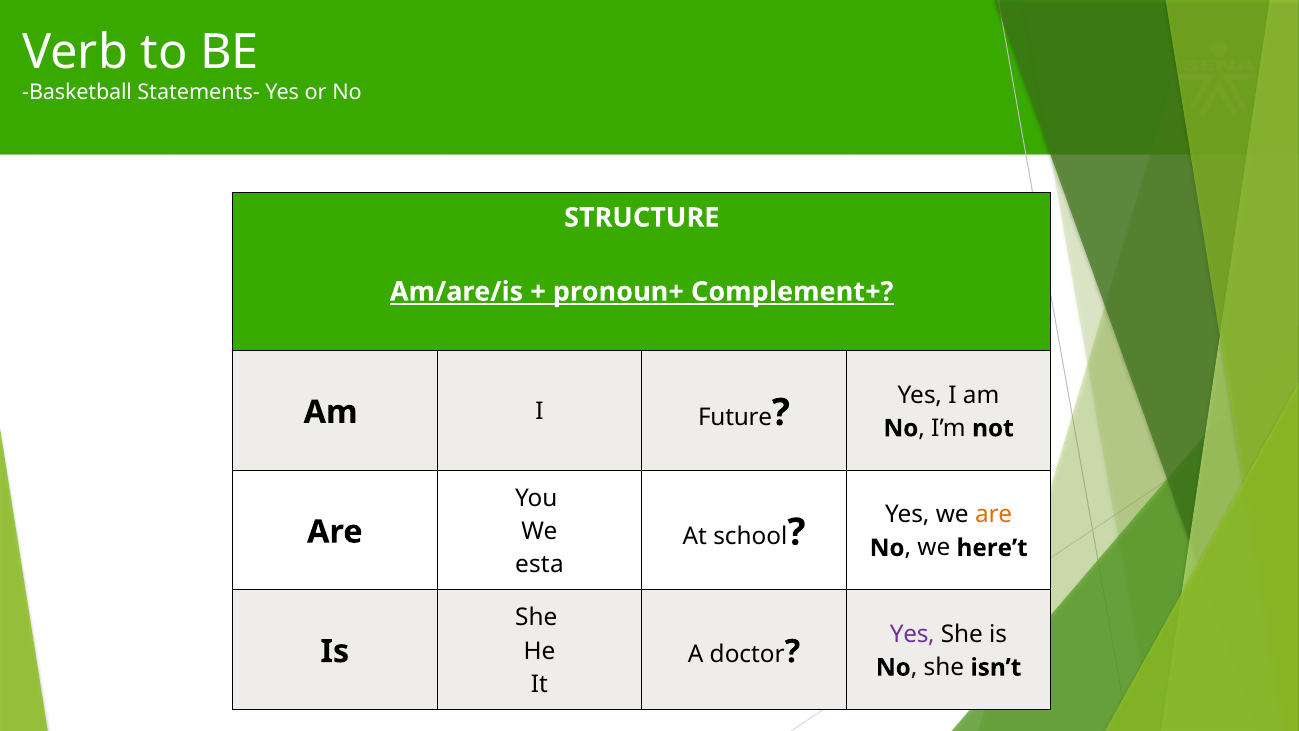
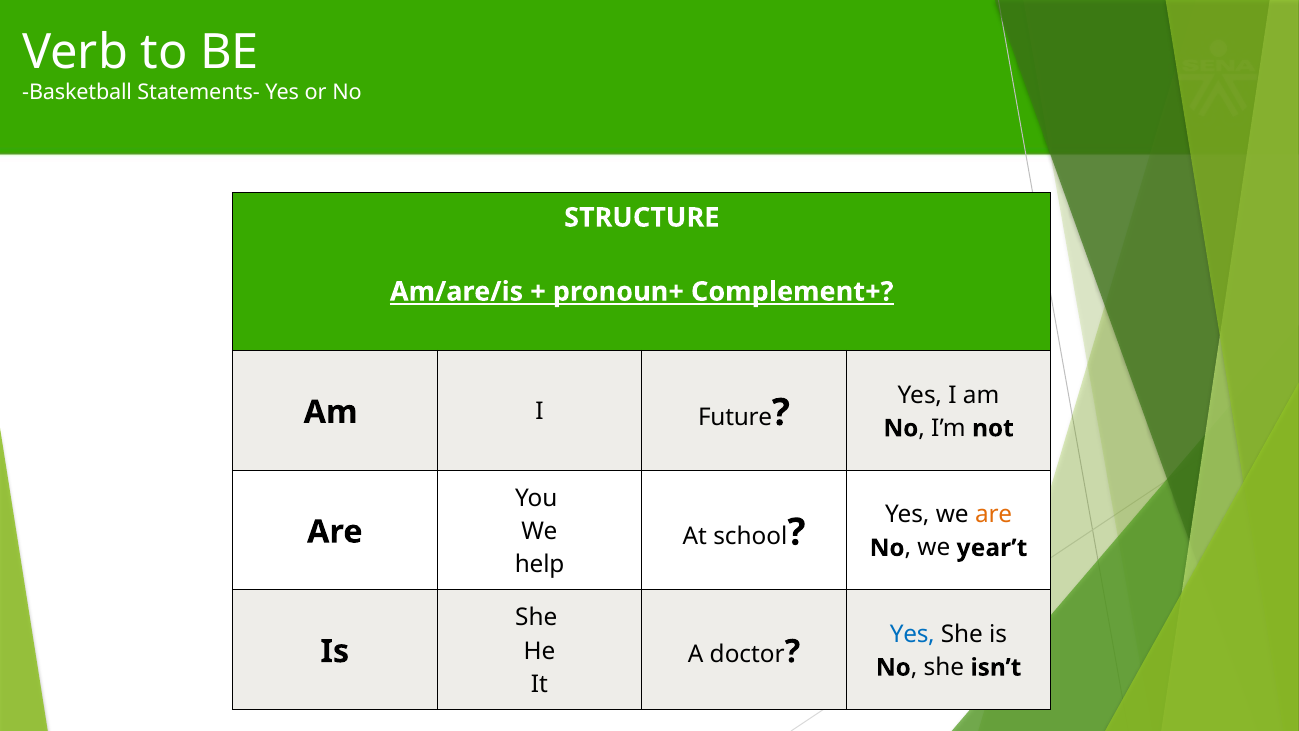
here’t: here’t -> year’t (992, 548)
esta: esta -> help (540, 564)
Yes colour: purple -> blue (912, 634)
